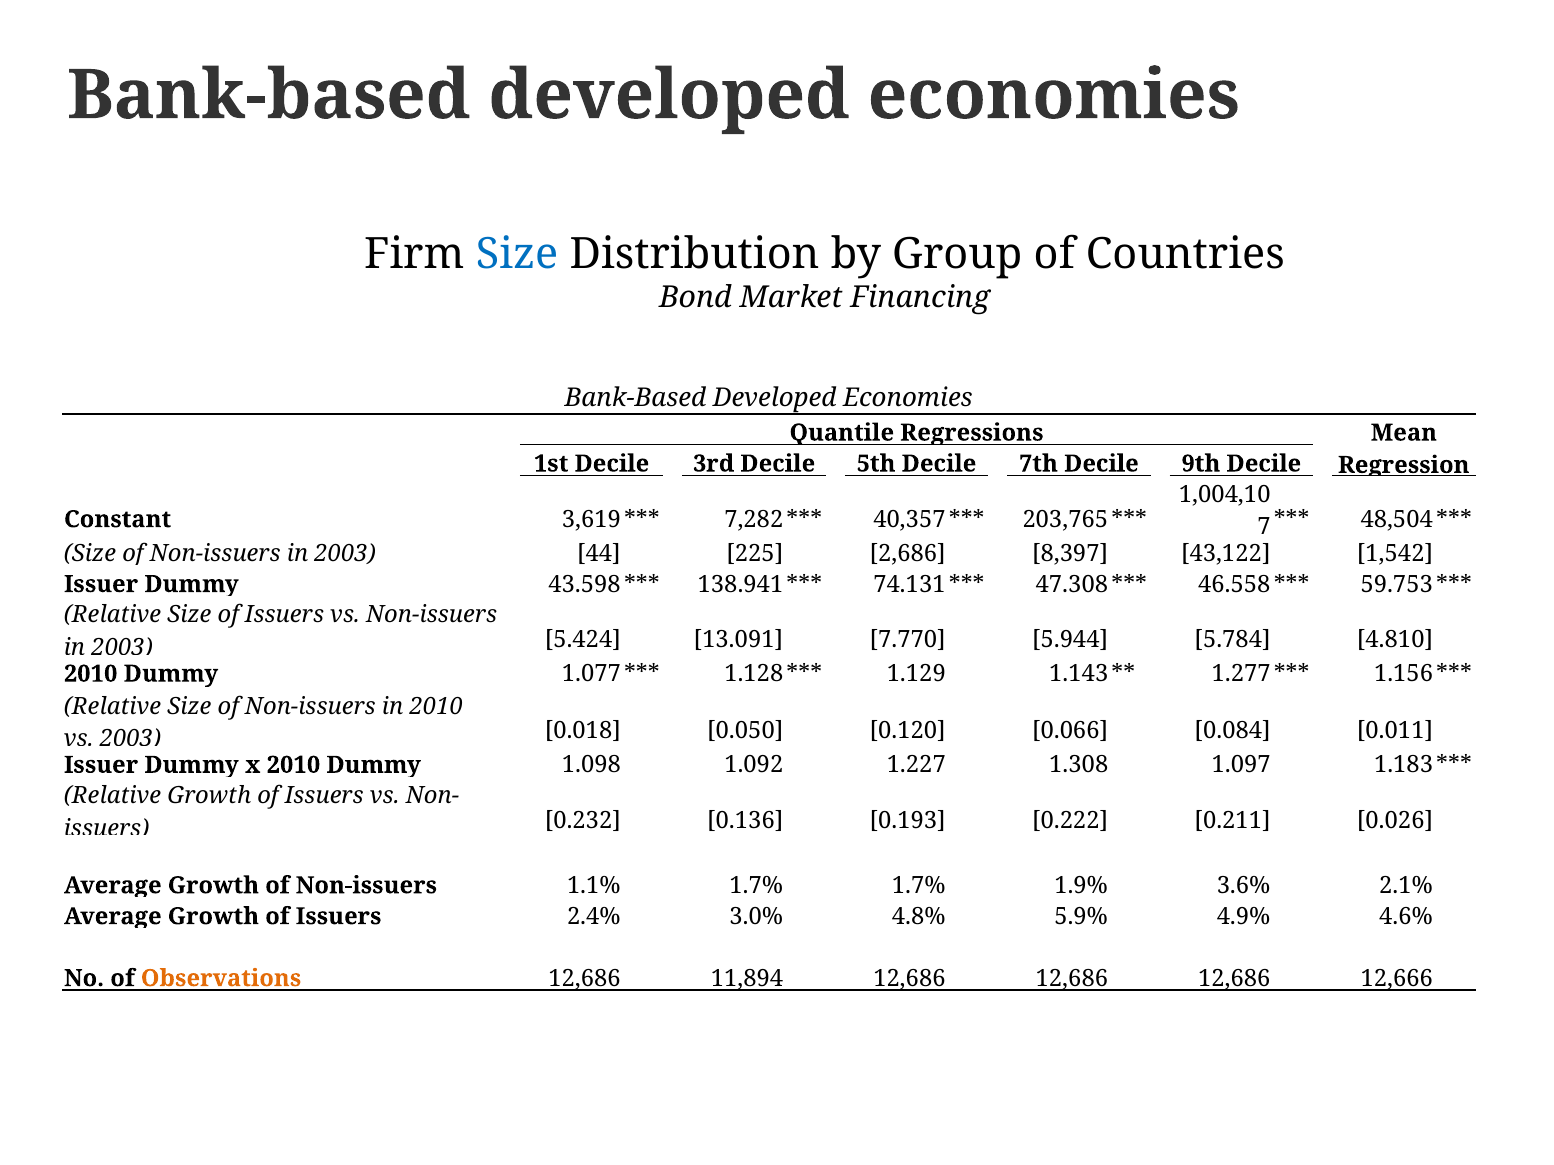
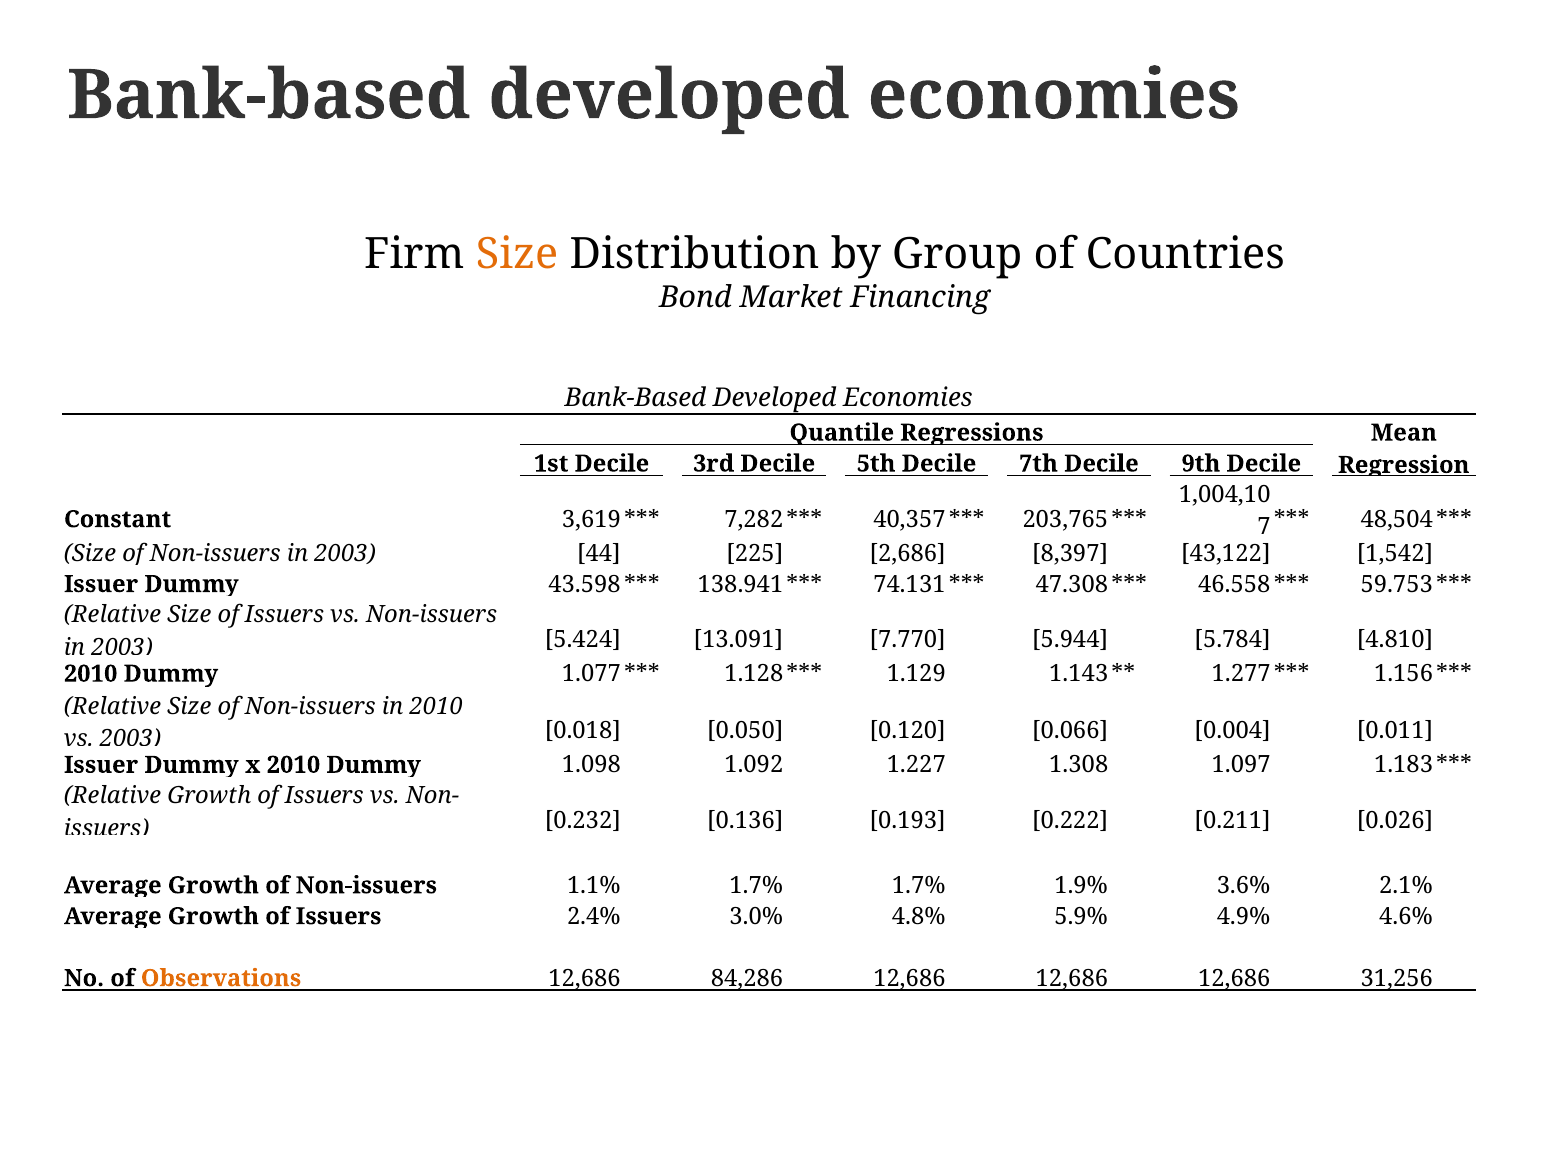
Size colour: blue -> orange (517, 254)
0.084: 0.084 -> 0.004 (1233, 731)
11,894: 11,894 -> 84,286 (747, 979)
12,666: 12,666 -> 31,256 (1397, 979)
